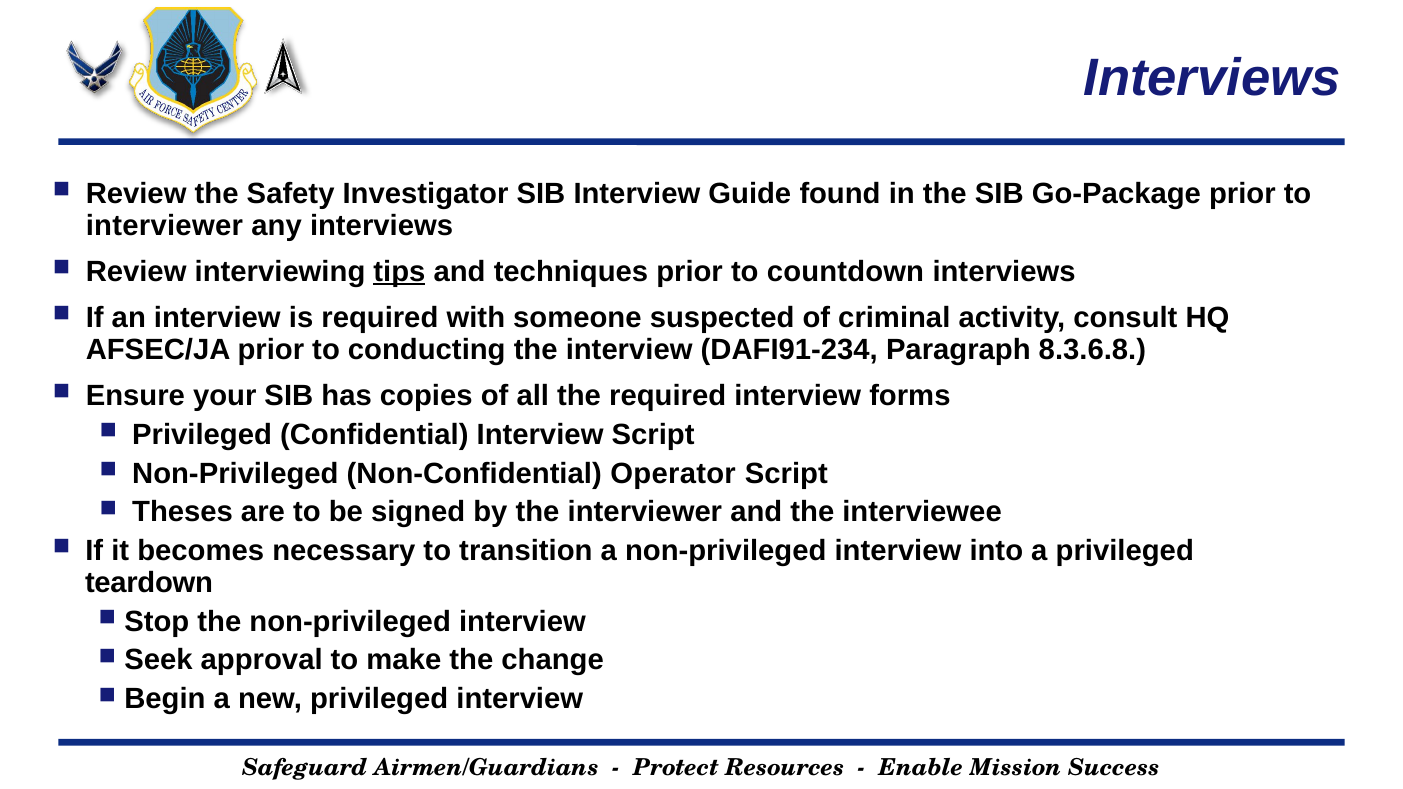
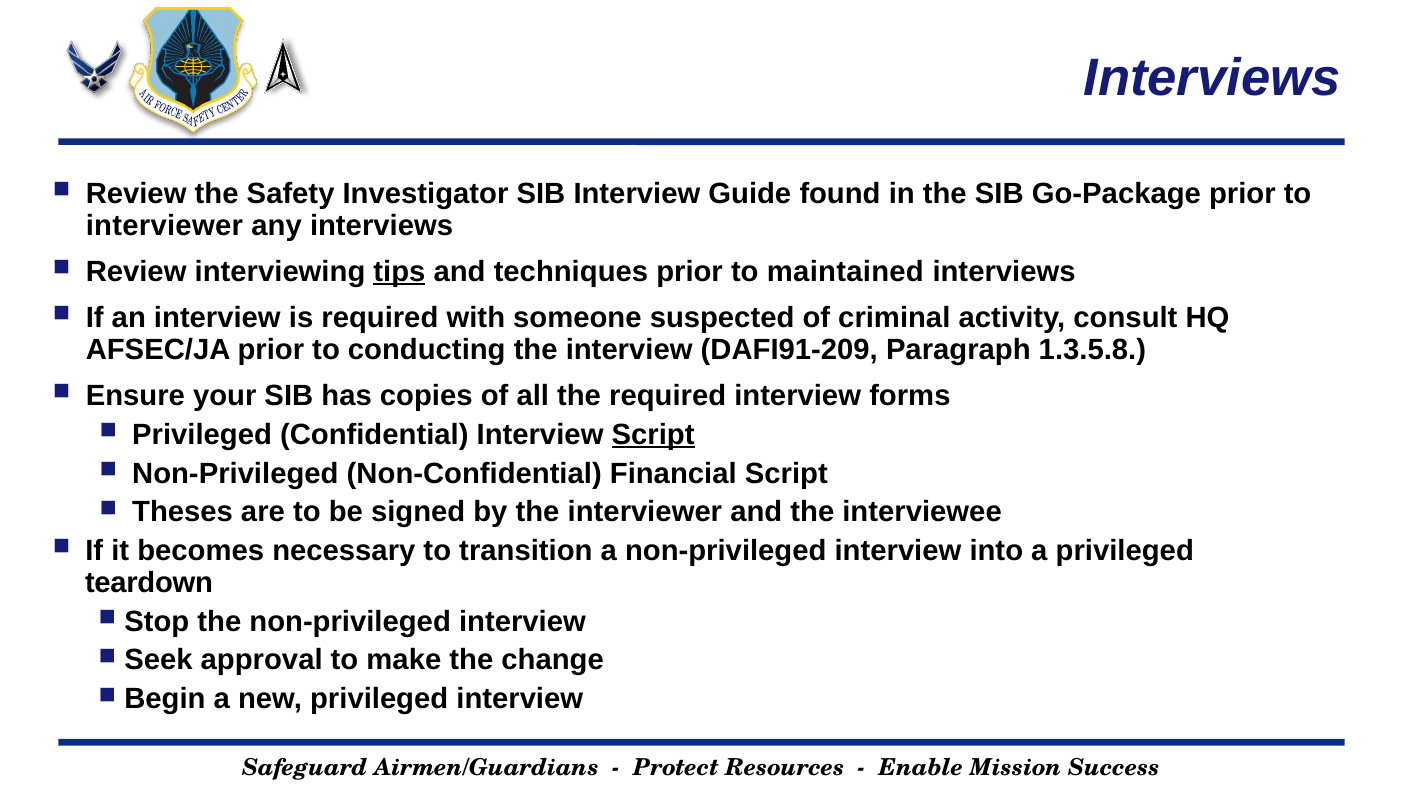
countdown: countdown -> maintained (845, 272)
DAFI91-234: DAFI91-234 -> DAFI91-209 (789, 350)
8.3.6.8: 8.3.6.8 -> 1.3.5.8 (1092, 350)
Script underline: none -> present (653, 435)
Operator: Operator -> Financial (673, 473)
